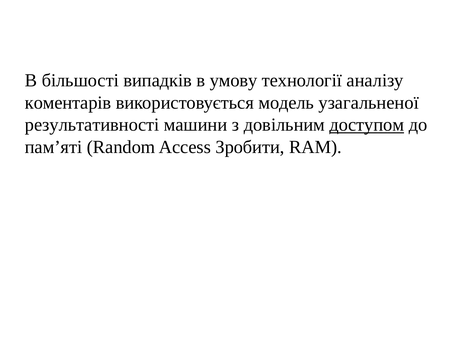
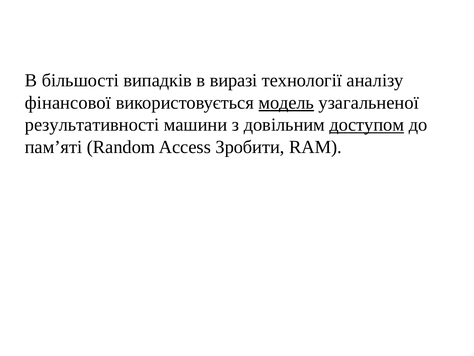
умову: умову -> виразі (234, 80)
коментарів: коментарів -> фінансової (68, 103)
модель underline: none -> present (286, 103)
